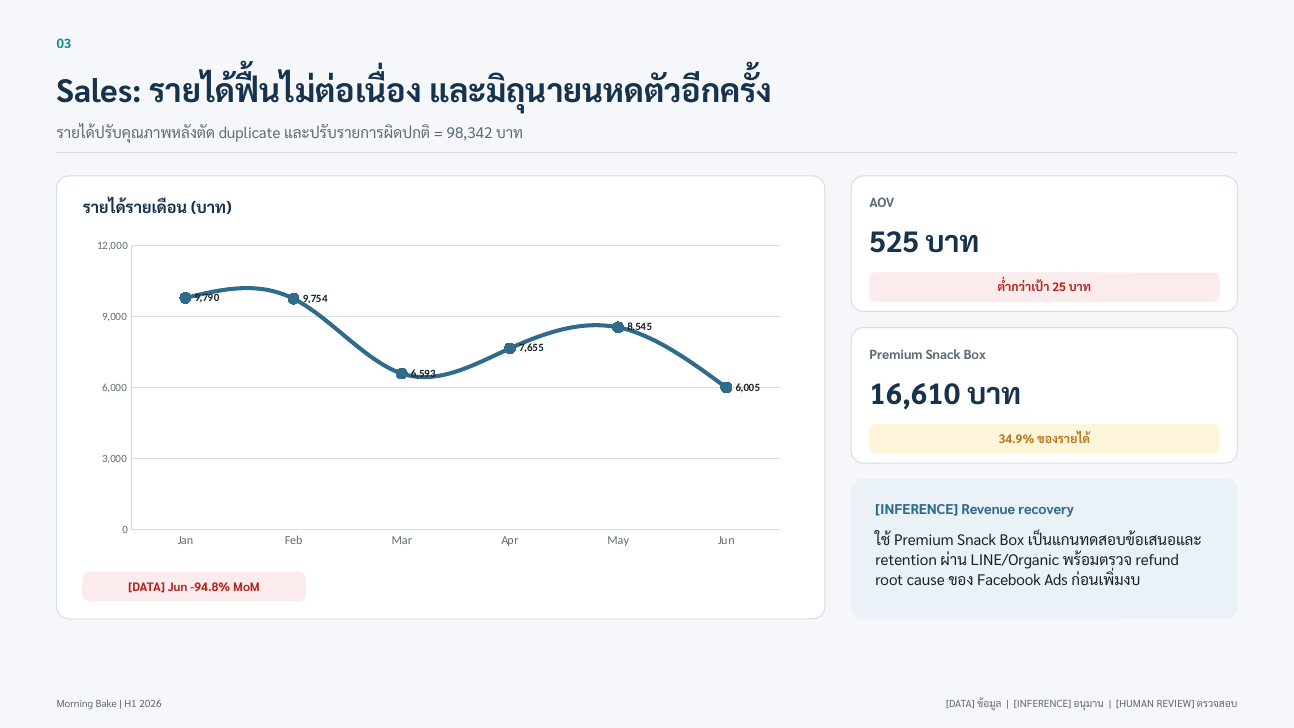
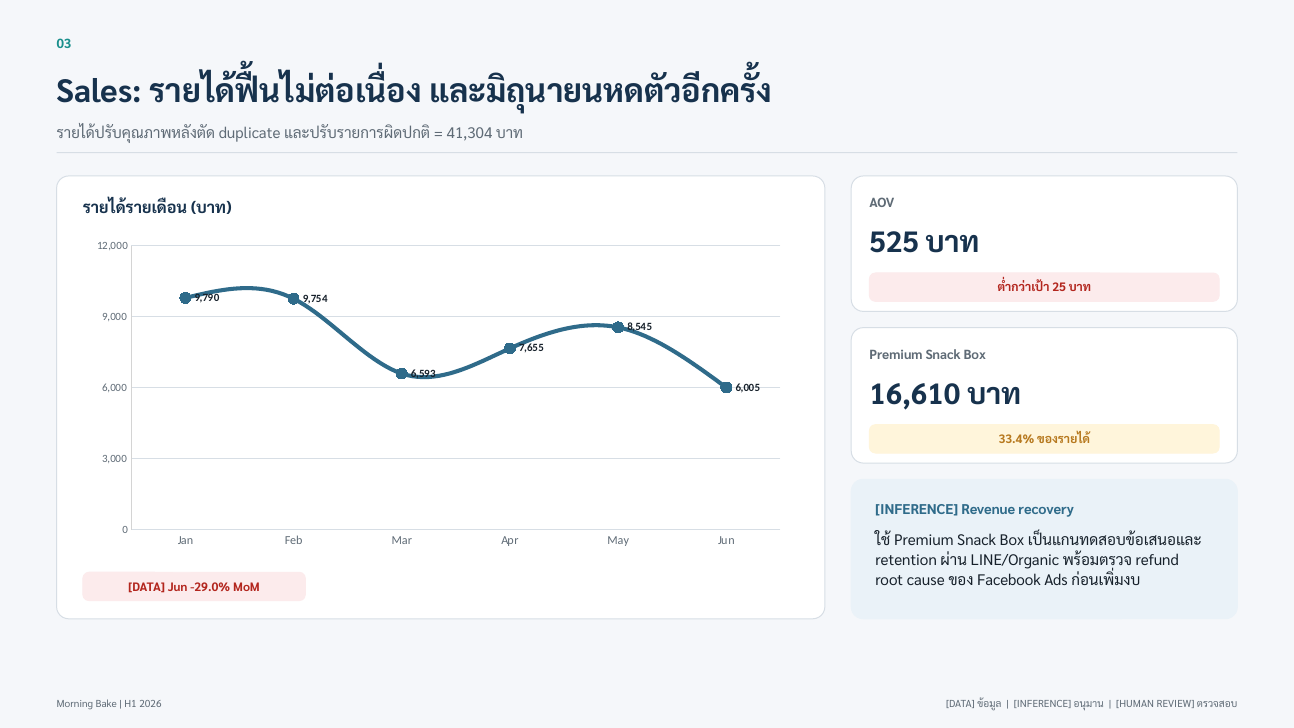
98,342: 98,342 -> 41,304 (470, 134)
34.9%: 34.9% -> 33.4% (1016, 439)
-94.8%: -94.8% -> -29.0% (210, 587)
